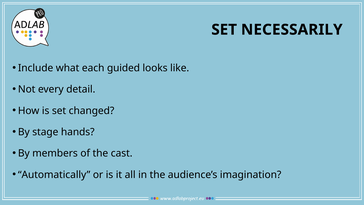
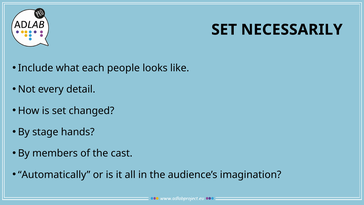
guided: guided -> people (123, 68)
